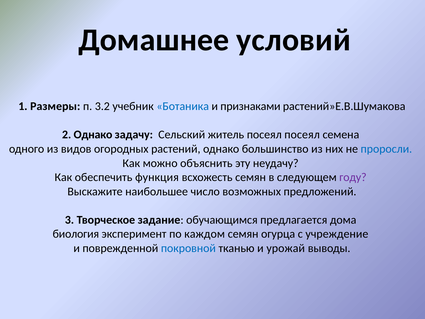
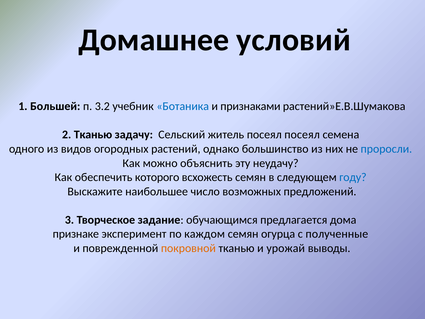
Размеры: Размеры -> Большей (55, 106)
2 Однако: Однако -> Тканью (93, 135)
функция: функция -> которого (157, 177)
году colour: purple -> blue (353, 177)
биология: биология -> признаке (76, 234)
учреждение: учреждение -> полученные (337, 234)
покровной colour: blue -> orange (188, 248)
